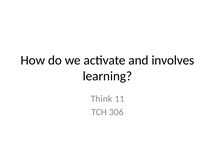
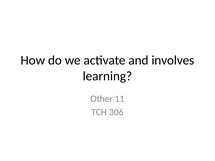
Think: Think -> Other (102, 99)
